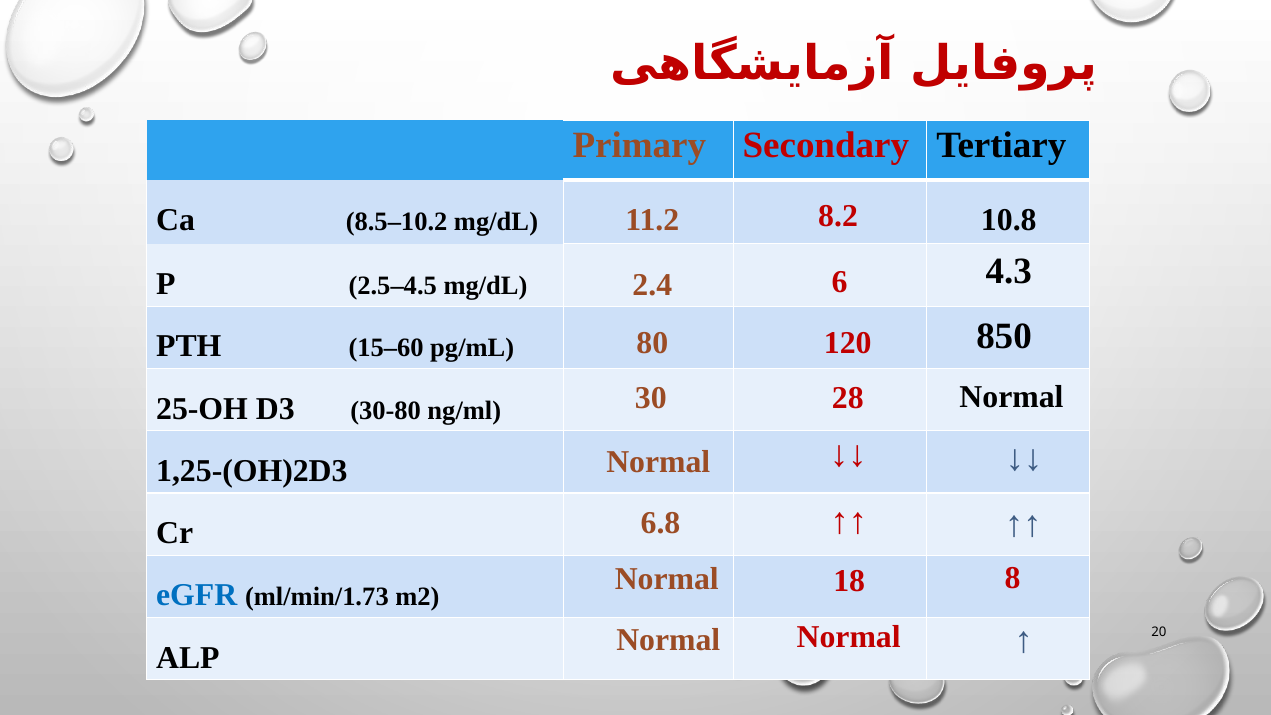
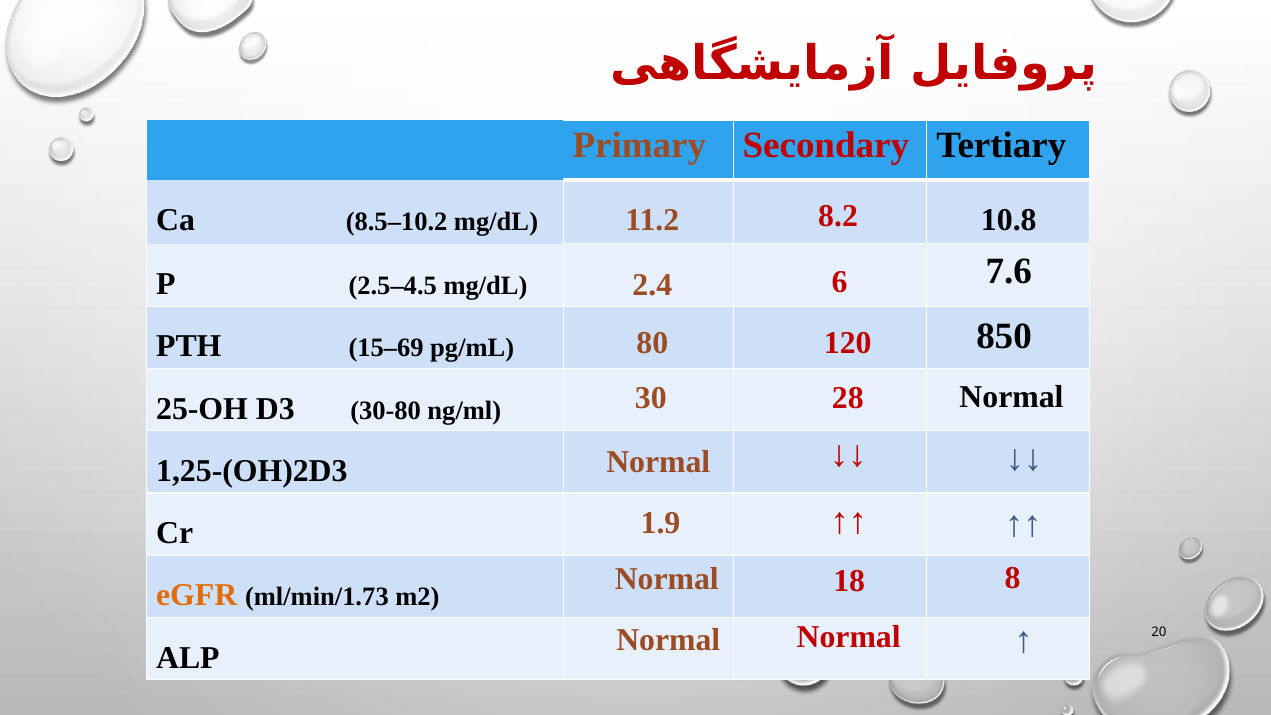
4.3: 4.3 -> 7.6 (1009, 272)
15–60: 15–60 -> 15–69 (386, 348)
6.8: 6.8 -> 1.9 (661, 523)
eGFR colour: blue -> orange (197, 595)
